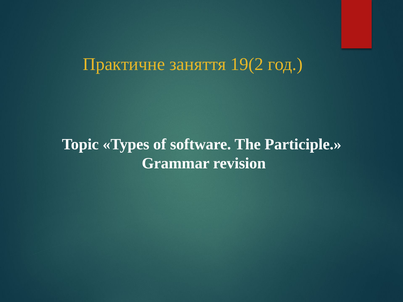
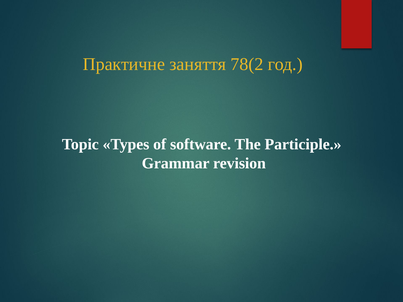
19(2: 19(2 -> 78(2 (247, 64)
